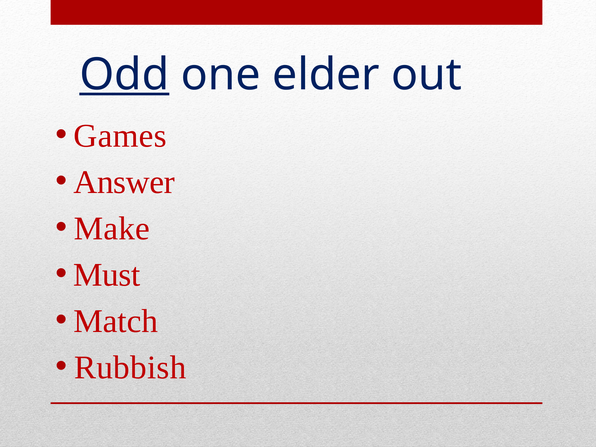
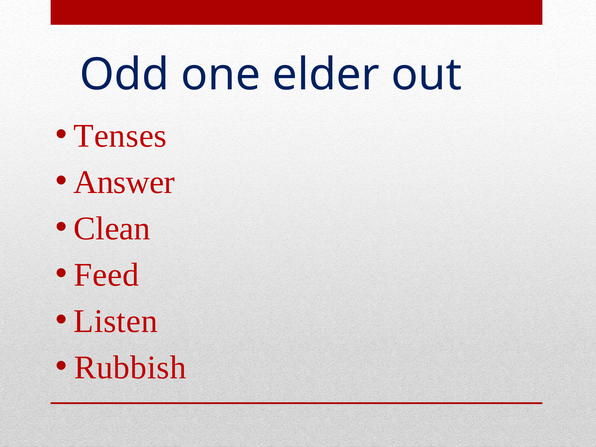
Odd underline: present -> none (124, 75)
Games: Games -> Tenses (120, 136)
Make: Make -> Clean (112, 228)
Must: Must -> Feed (106, 275)
Match: Match -> Listen (116, 321)
